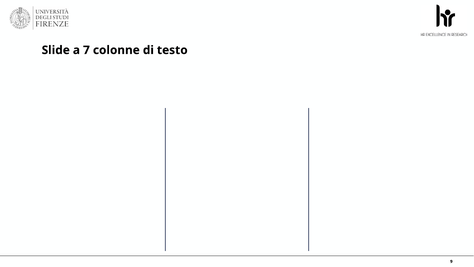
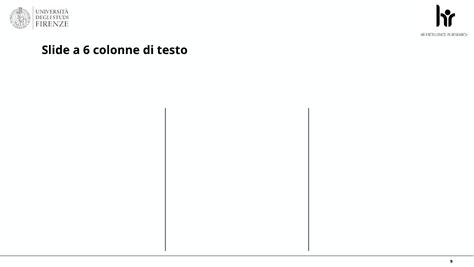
7: 7 -> 6 (86, 50)
